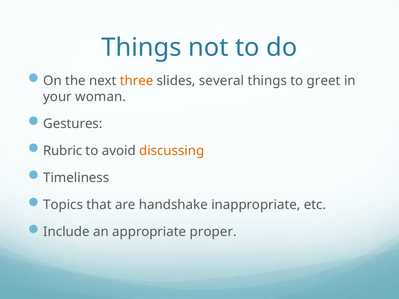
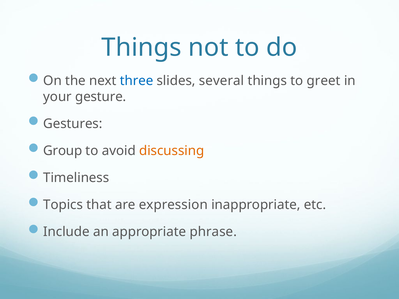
three colour: orange -> blue (137, 81)
woman: woman -> gesture (101, 97)
Rubric: Rubric -> Group (63, 151)
handshake: handshake -> expression (173, 205)
proper: proper -> phrase (213, 232)
